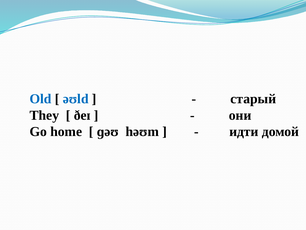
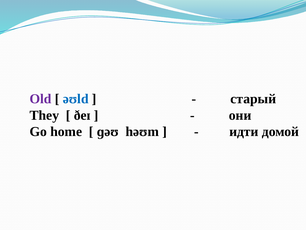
Old colour: blue -> purple (41, 99)
